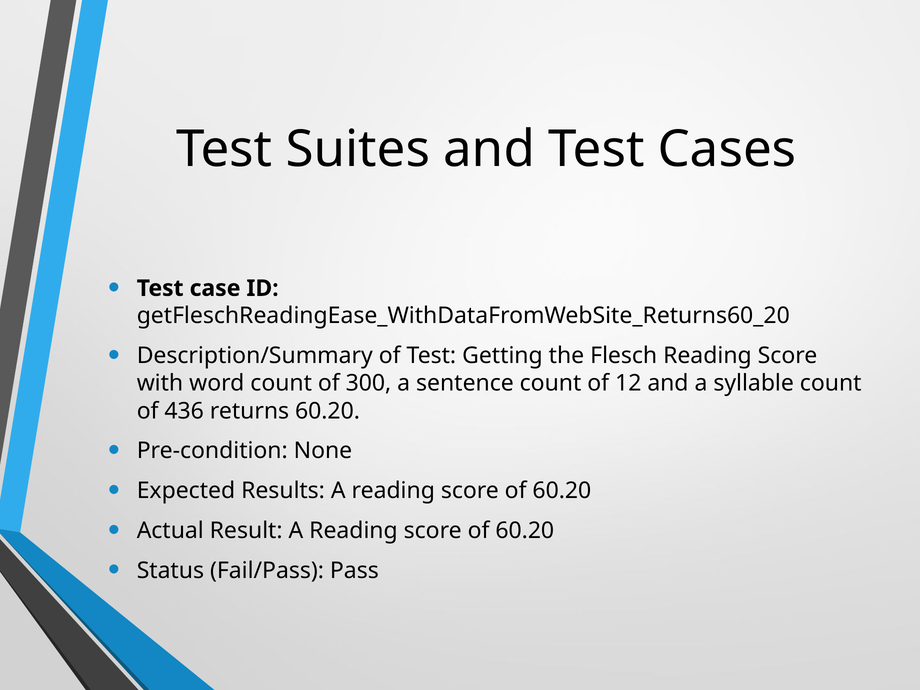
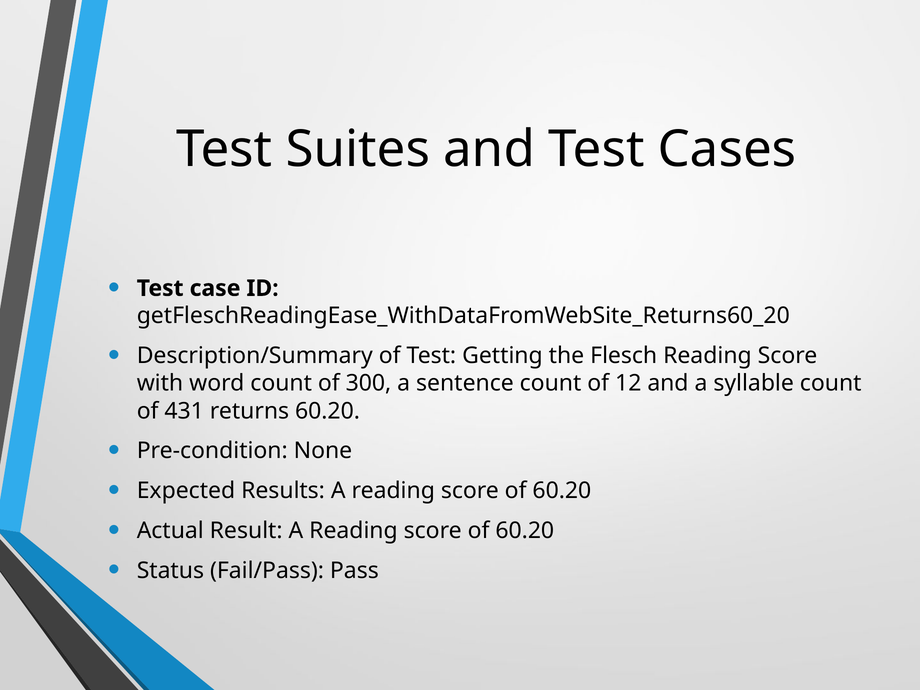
436: 436 -> 431 (184, 411)
